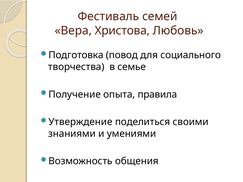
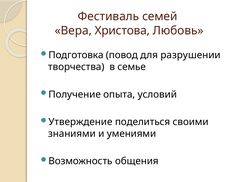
социального: социального -> разрушении (191, 55)
правила: правила -> условий (157, 95)
